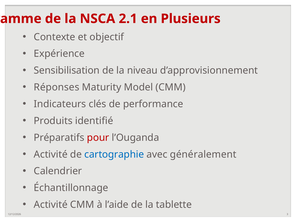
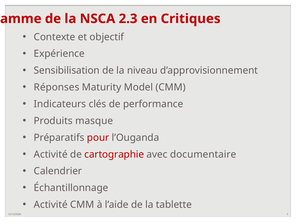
2.1: 2.1 -> 2.3 (128, 19)
Plusieurs: Plusieurs -> Critiques (191, 19)
identifié: identifié -> masque (94, 121)
cartographie colour: blue -> red (114, 154)
généralement: généralement -> documentaire (203, 154)
